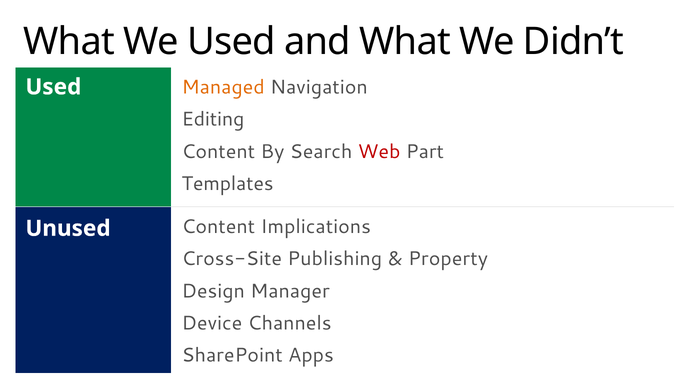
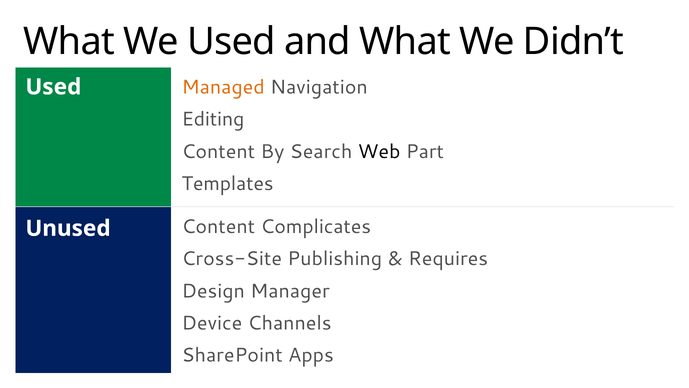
Web colour: red -> black (379, 151)
Implications: Implications -> Complicates (316, 227)
Property: Property -> Requires (448, 259)
